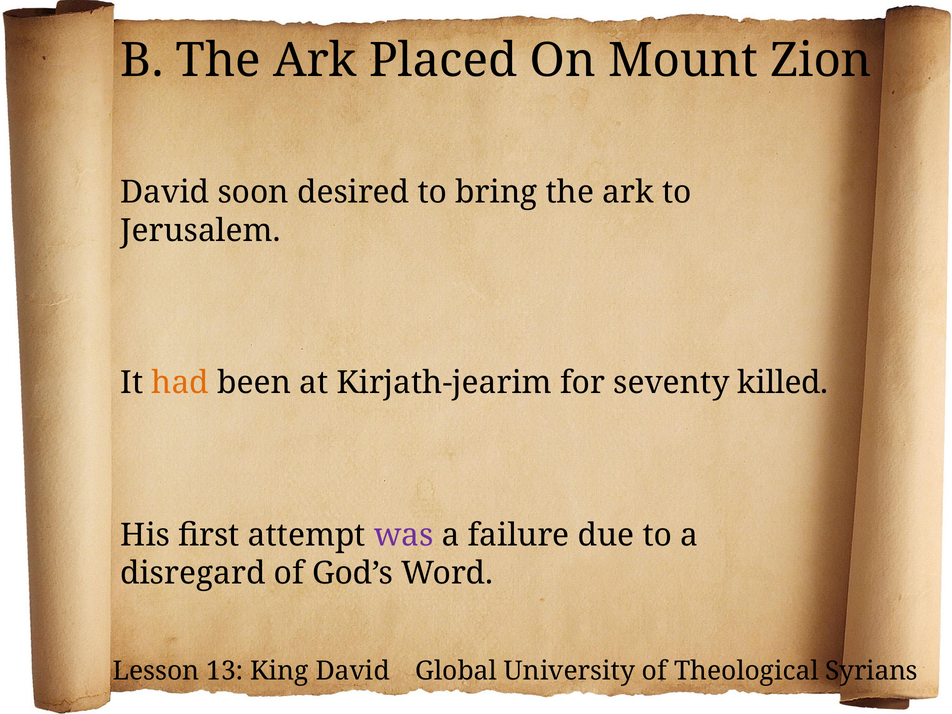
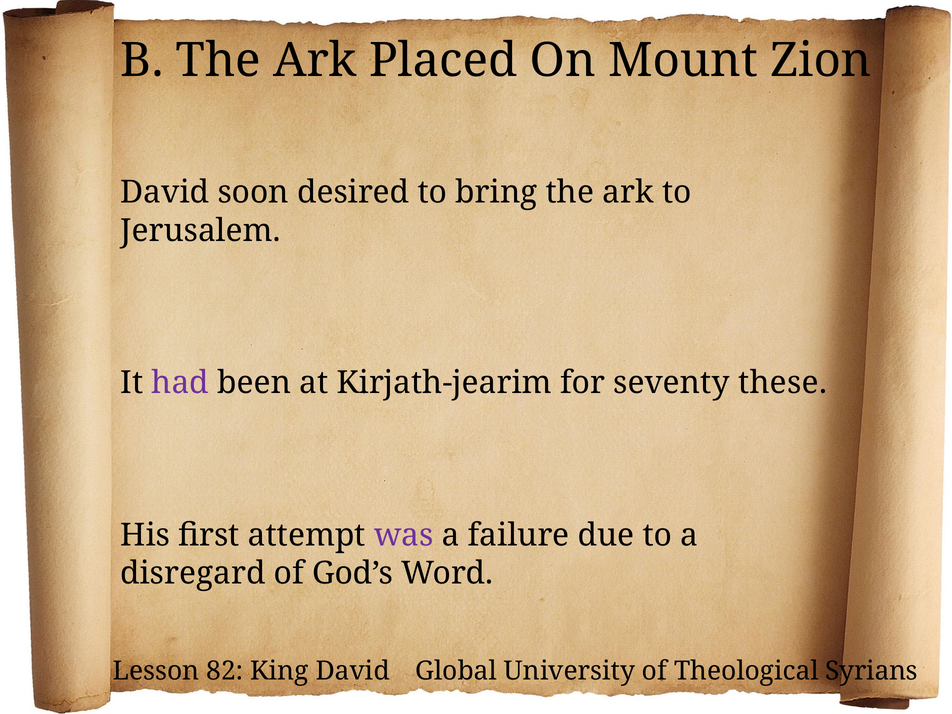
had colour: orange -> purple (180, 383)
killed: killed -> these (783, 383)
13: 13 -> 82 (225, 671)
